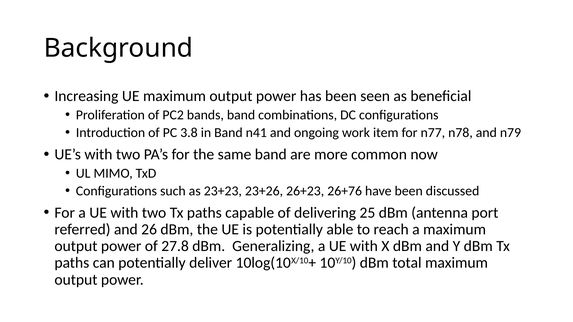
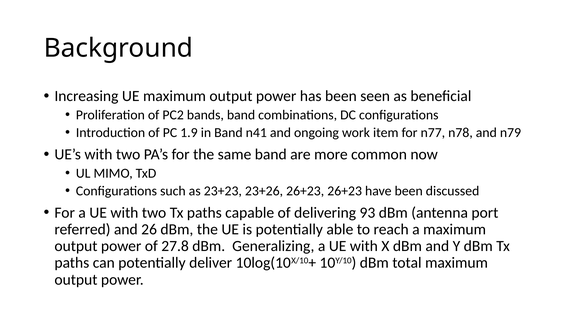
3.8: 3.8 -> 1.9 (189, 133)
26+23 26+76: 26+76 -> 26+23 (345, 191)
25: 25 -> 93 (367, 213)
